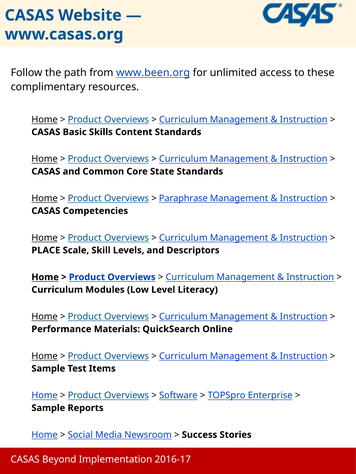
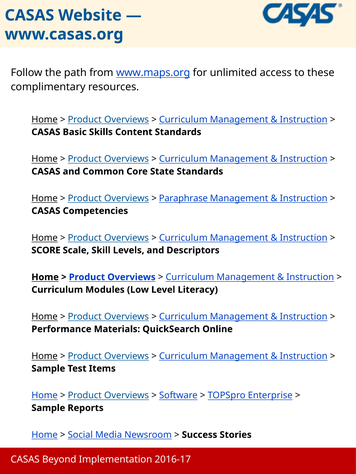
www.been.org: www.been.org -> www.maps.org (153, 73)
PLACE: PLACE -> SCORE (46, 251)
